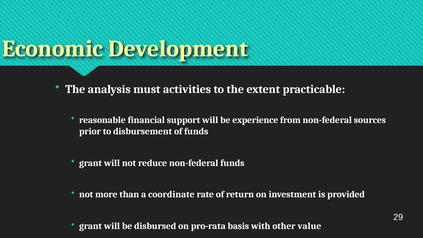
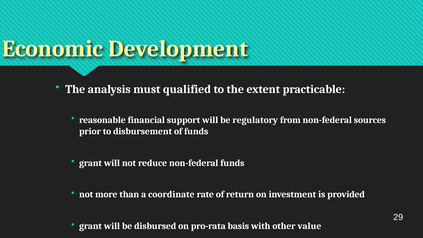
activities: activities -> qualified (187, 89)
experience: experience -> regulatory (255, 120)
